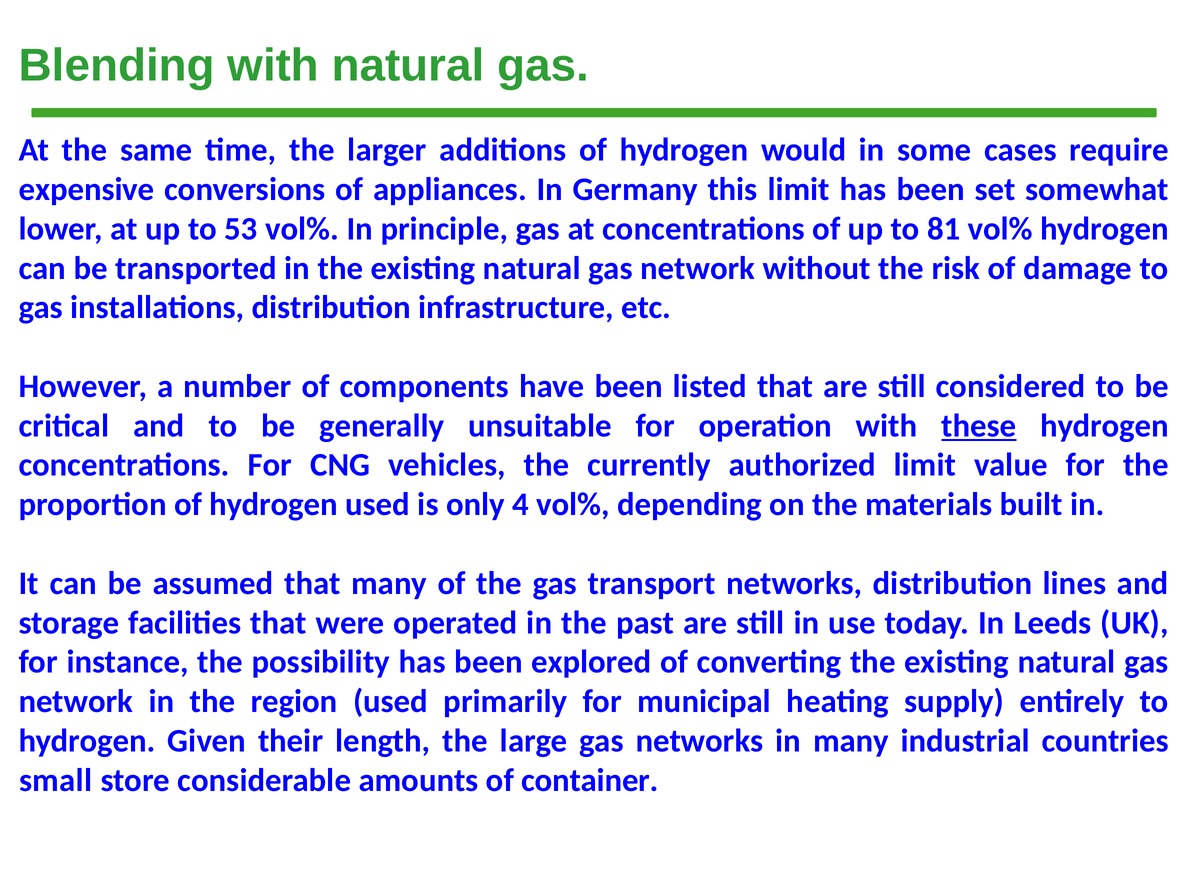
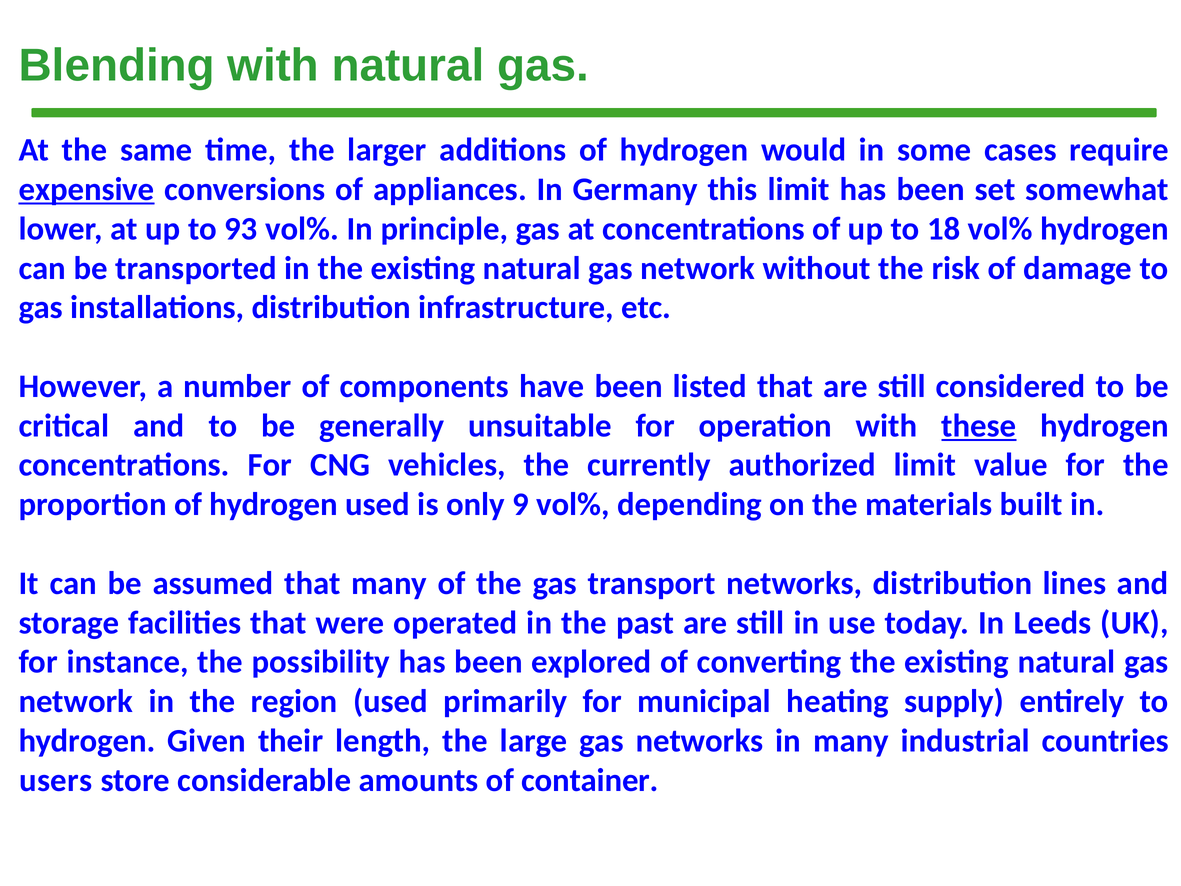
expensive underline: none -> present (87, 189)
53: 53 -> 93 (241, 229)
81: 81 -> 18 (944, 229)
4: 4 -> 9 (521, 504)
small: small -> users (56, 780)
